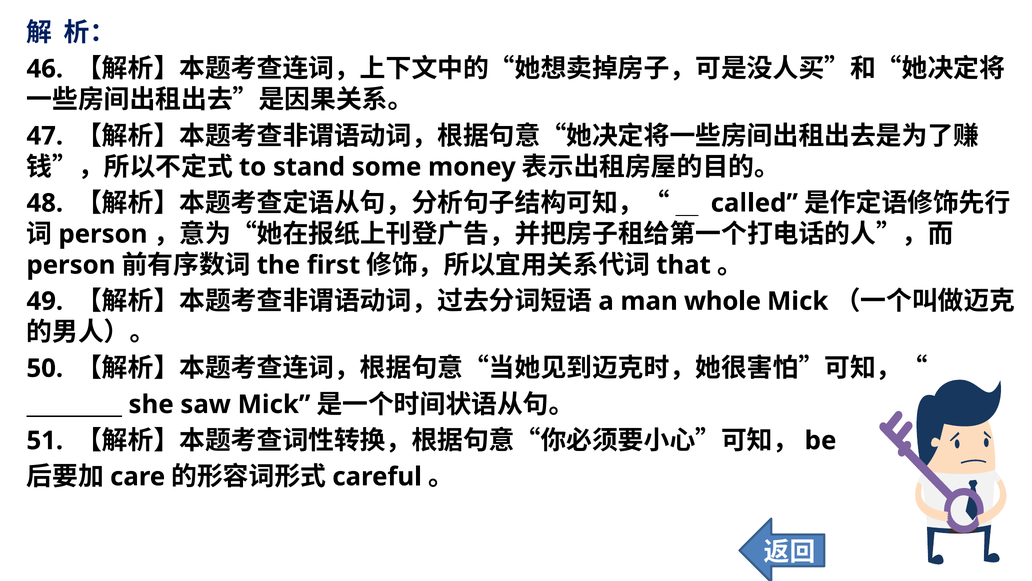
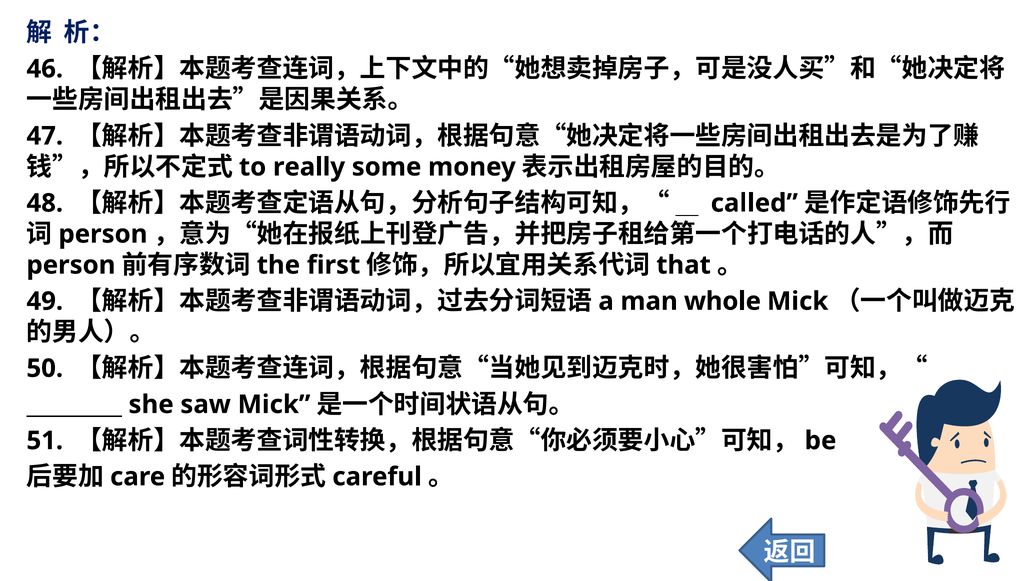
stand: stand -> really (309, 167)
